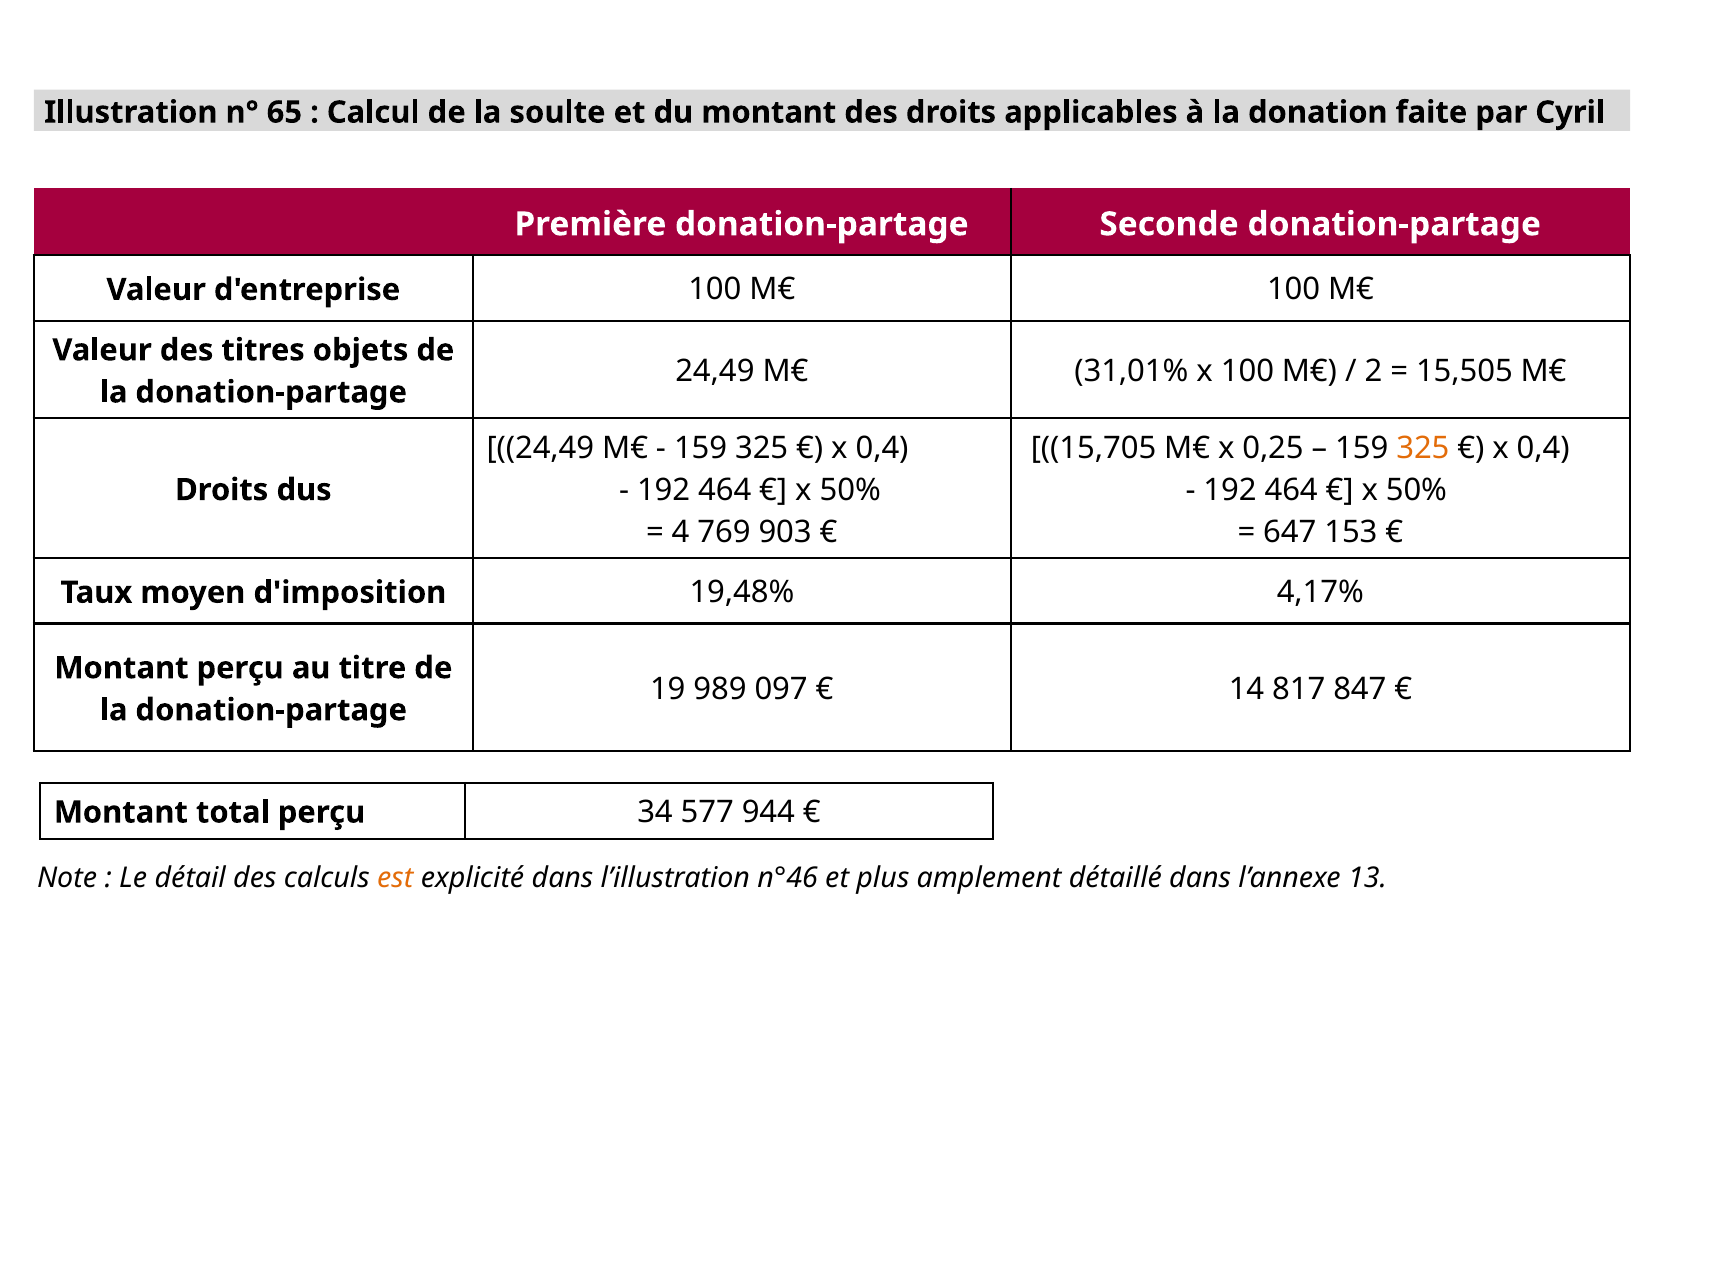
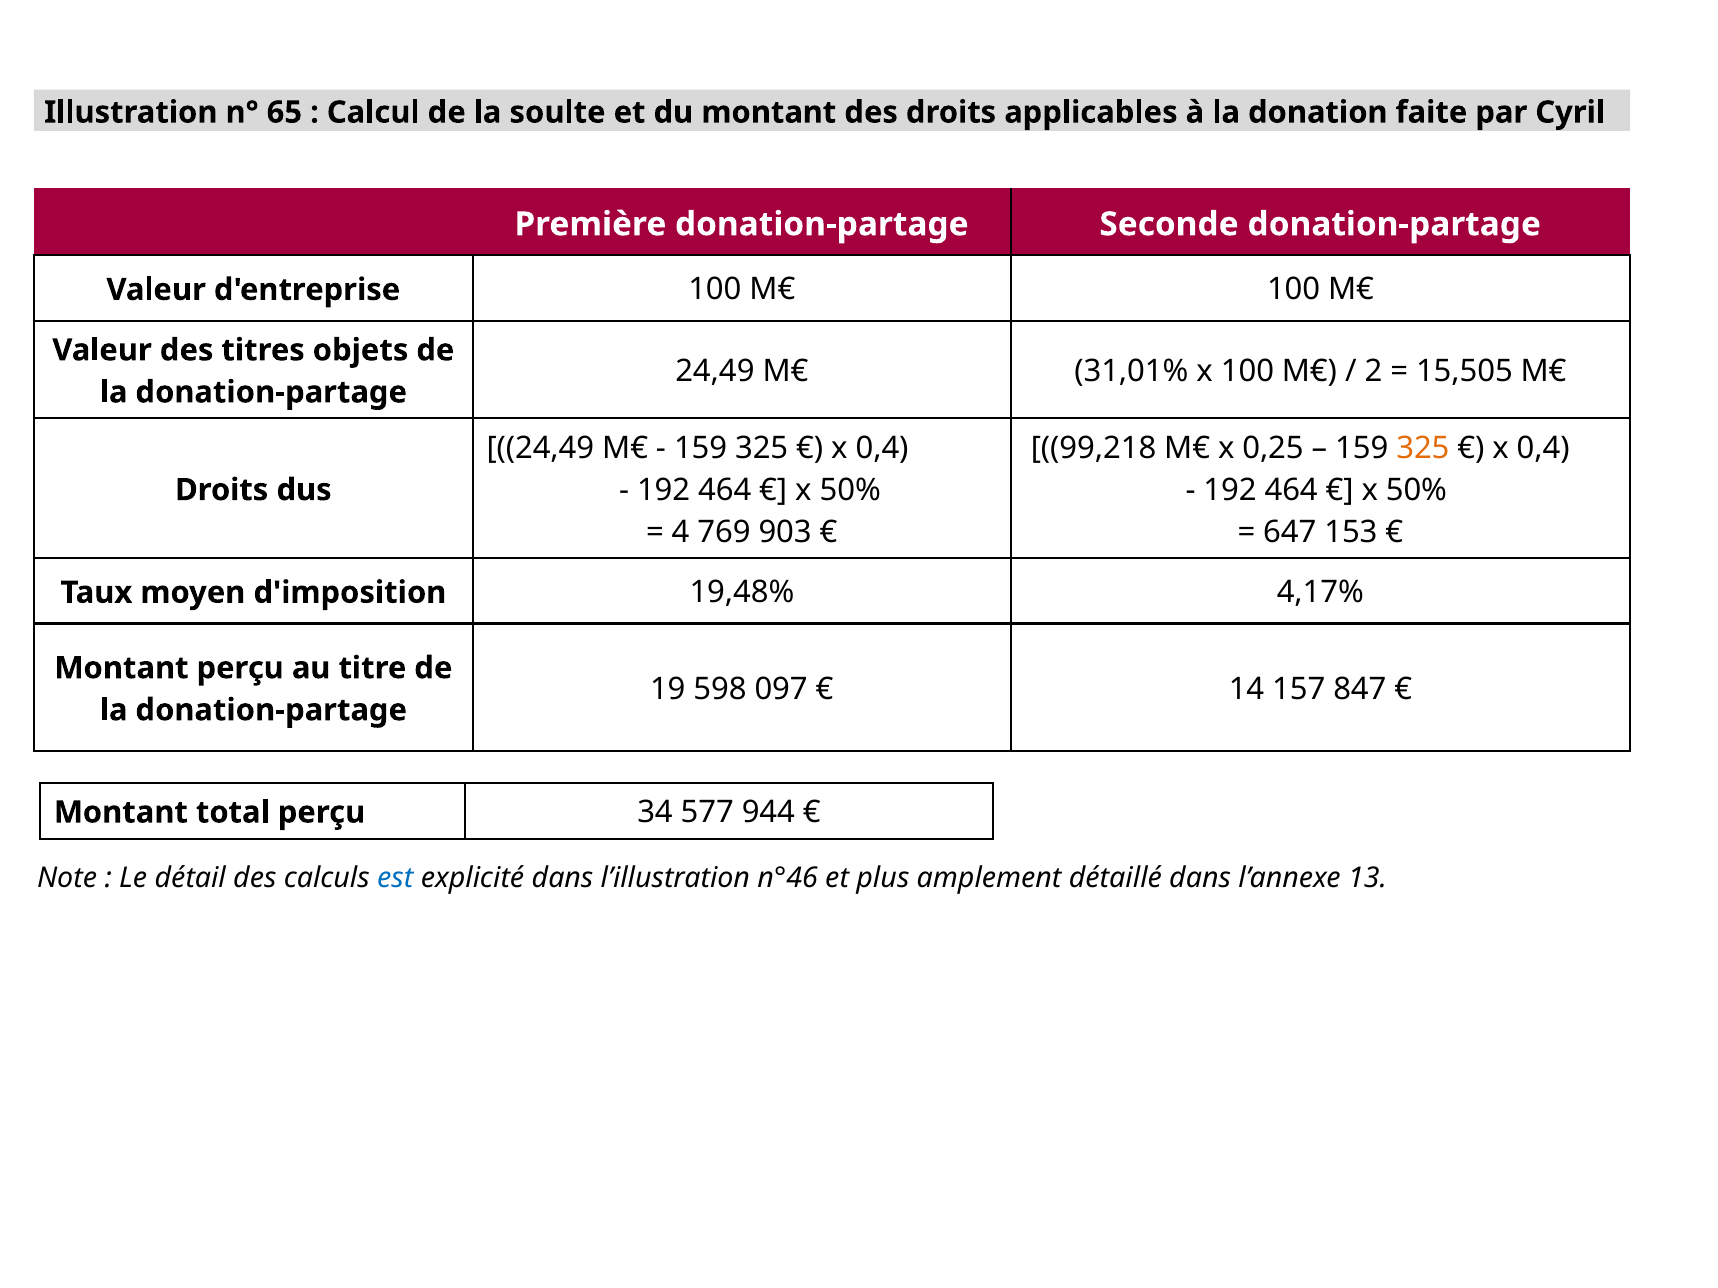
15,705: 15,705 -> 99,218 (1094, 448)
989: 989 -> 598 (720, 689)
817: 817 -> 157 (1299, 689)
est colour: orange -> blue (395, 878)
